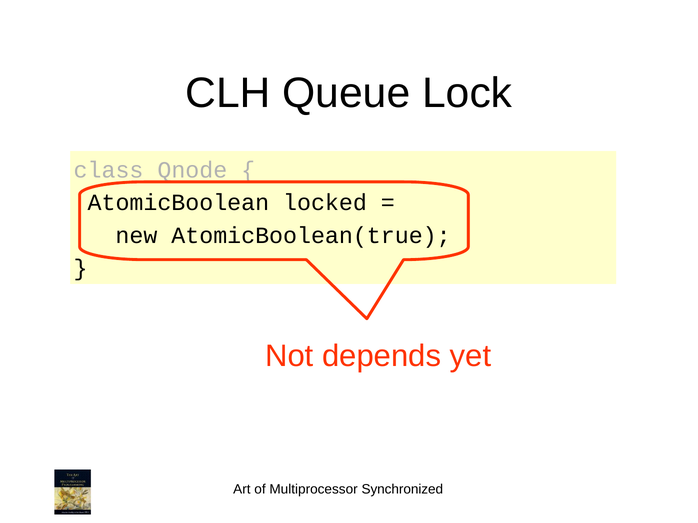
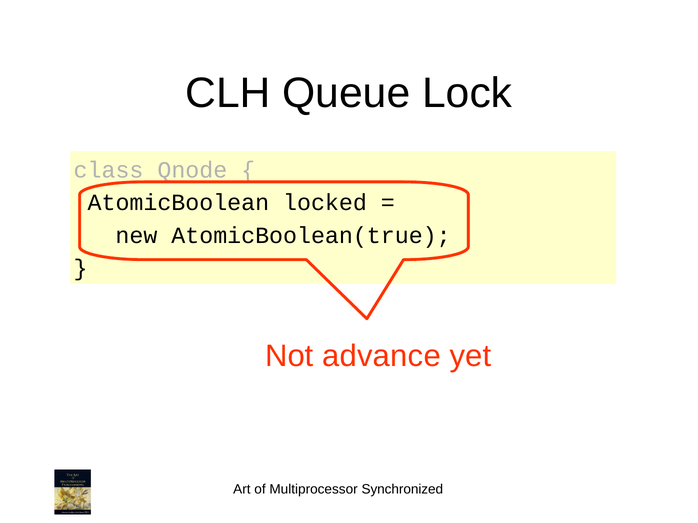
depends: depends -> advance (382, 356)
